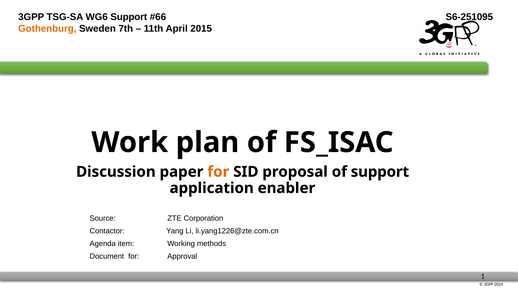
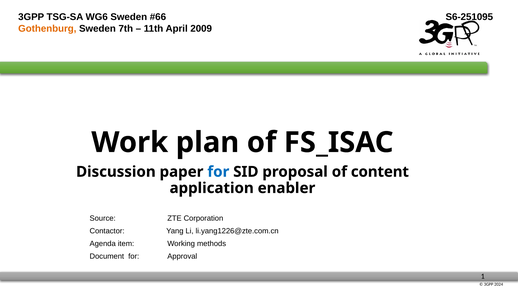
WG6 Support: Support -> Sweden (129, 17)
2015: 2015 -> 2009 (201, 29)
for colour: orange -> blue (218, 172)
of support: support -> content (380, 172)
